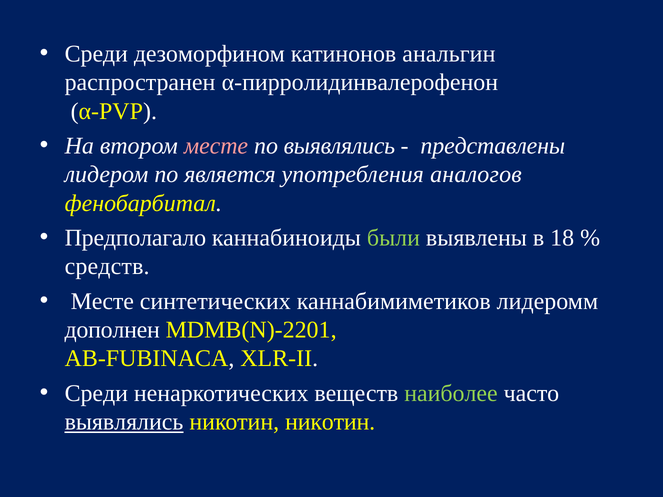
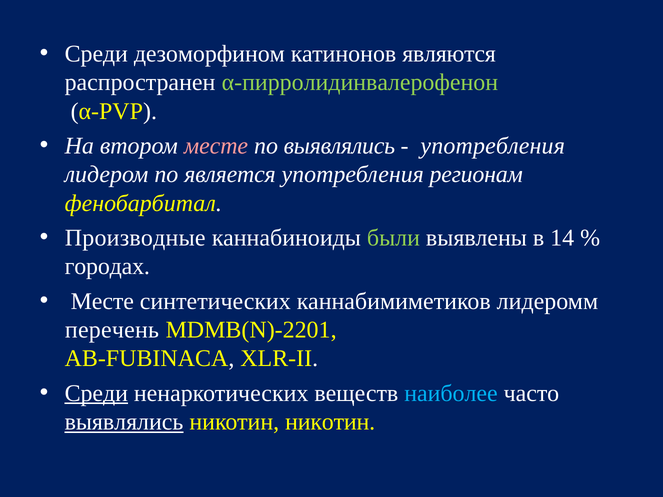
анальгин: анальгин -> являются (449, 54)
α-пирролидинвалерофенон colour: white -> light green (360, 83)
представлены: представлены -> употребления (493, 146)
аналогов: аналогов -> регионам (476, 175)
Предполагало: Предполагало -> Производные (135, 238)
18: 18 -> 14 (562, 238)
средств: средств -> городах (107, 267)
дополнен: дополнен -> перечень (112, 330)
Среди underline: none -> present (96, 393)
наиболее colour: light green -> light blue (451, 393)
